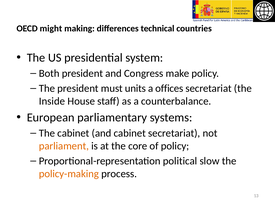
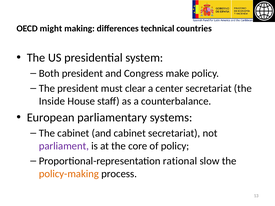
units: units -> clear (135, 88)
offices: offices -> center (169, 88)
parliament colour: orange -> purple (64, 146)
political: political -> rational (180, 161)
